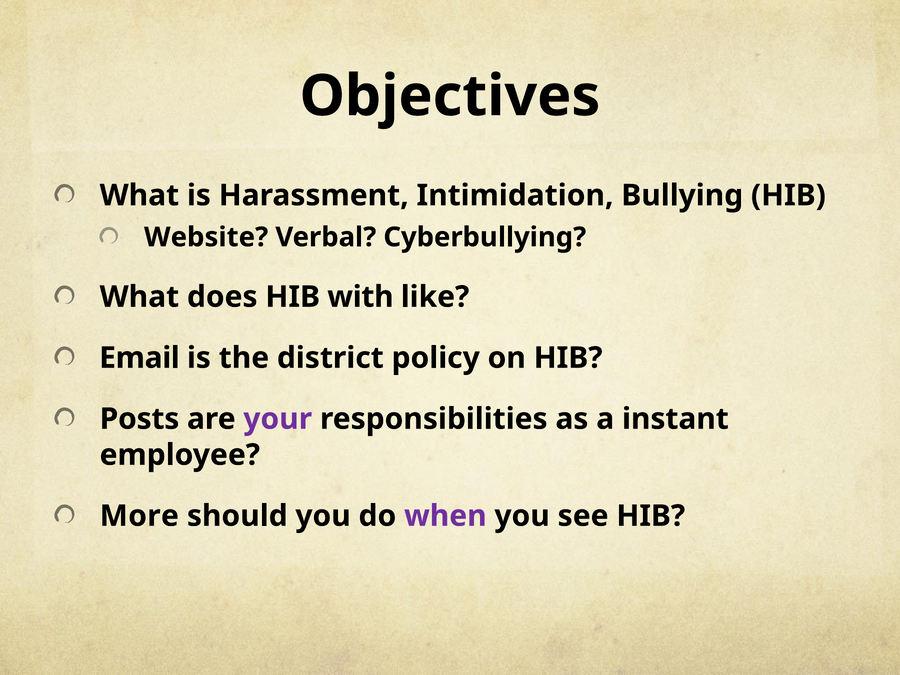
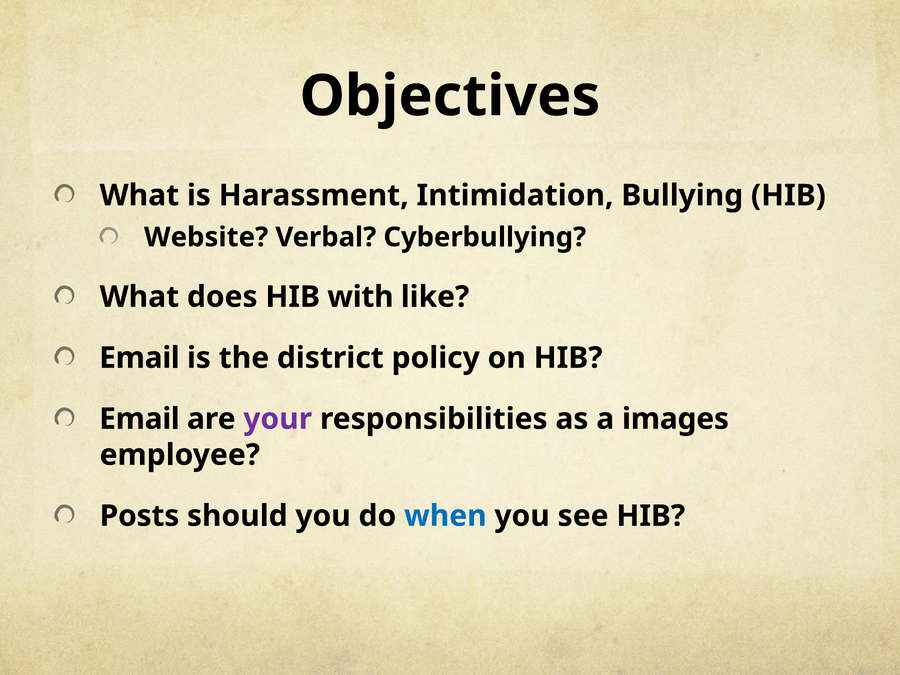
Posts: Posts -> Email (140, 419)
instant: instant -> images (676, 419)
More: More -> Posts (139, 516)
when colour: purple -> blue (445, 516)
